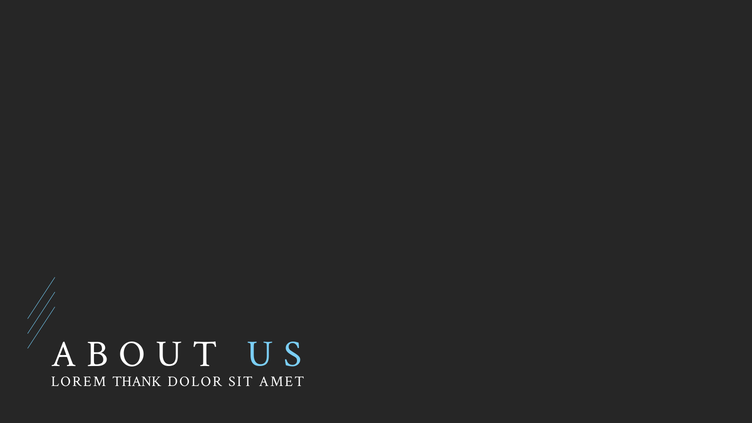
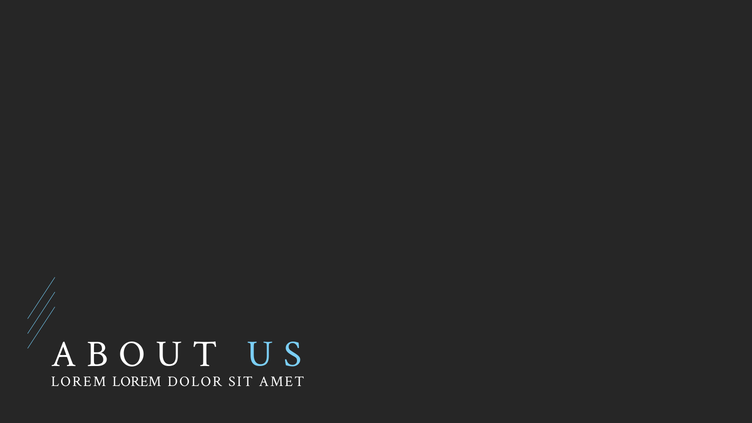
LOREM THANK: THANK -> LOREM (137, 382)
